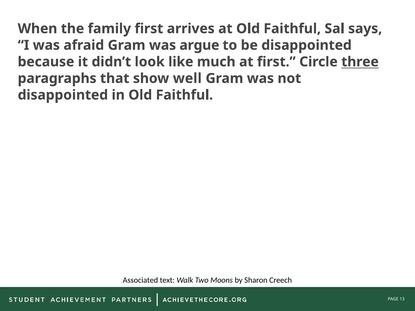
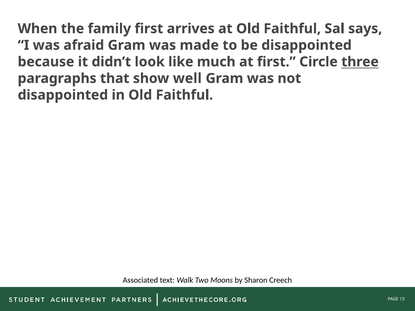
argue: argue -> made (199, 45)
